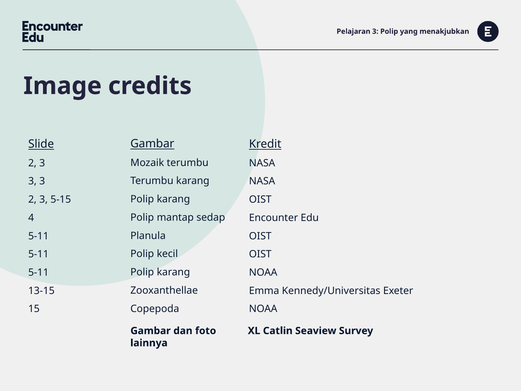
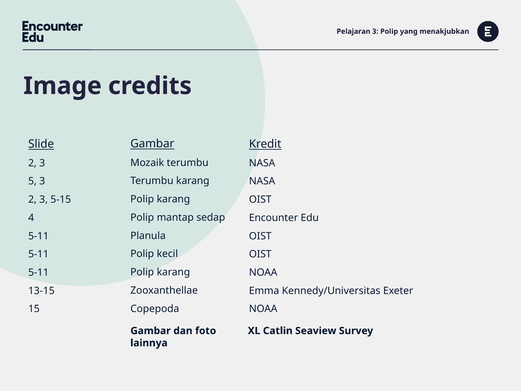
3: 3 -> 5 (32, 181)
